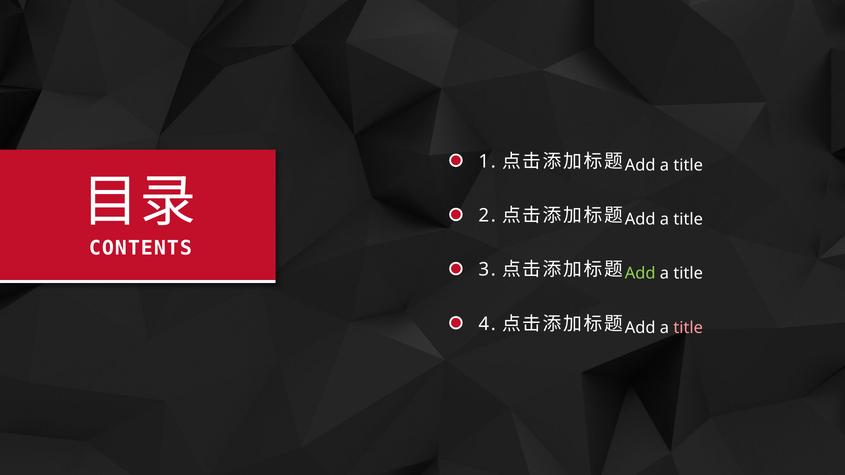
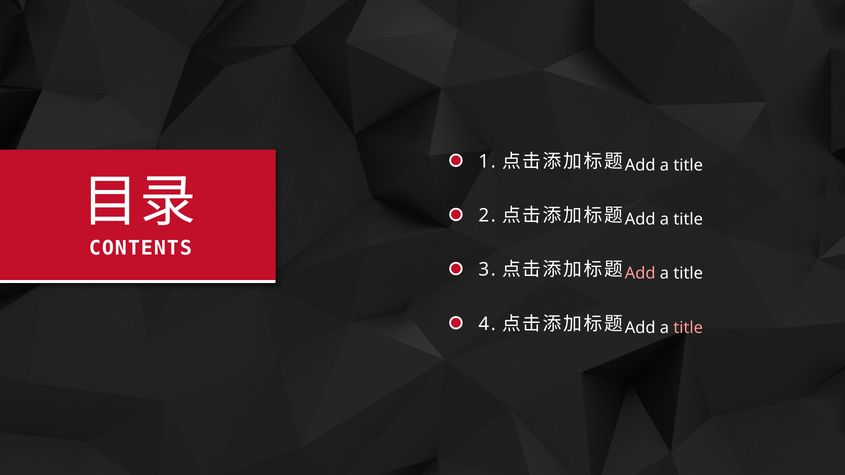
Add colour: light green -> pink (640, 274)
